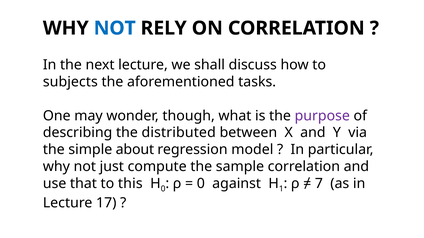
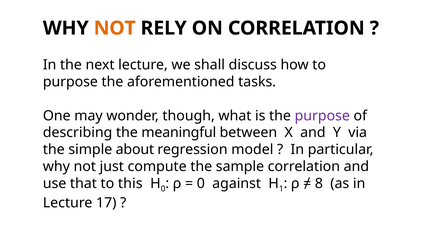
NOT colour: blue -> orange (115, 28)
subjects: subjects -> purpose (70, 82)
distributed: distributed -> meaningful (179, 133)
7: 7 -> 8 (319, 184)
